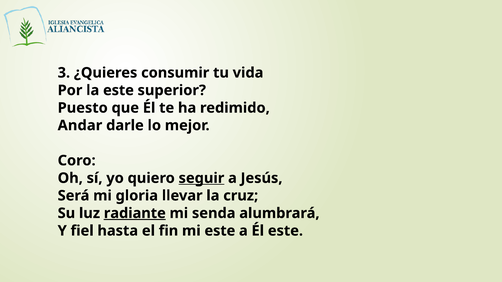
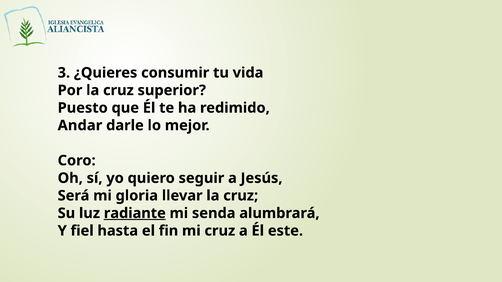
Por la este: este -> cruz (118, 90)
seguir underline: present -> none (201, 178)
mi este: este -> cruz (220, 231)
